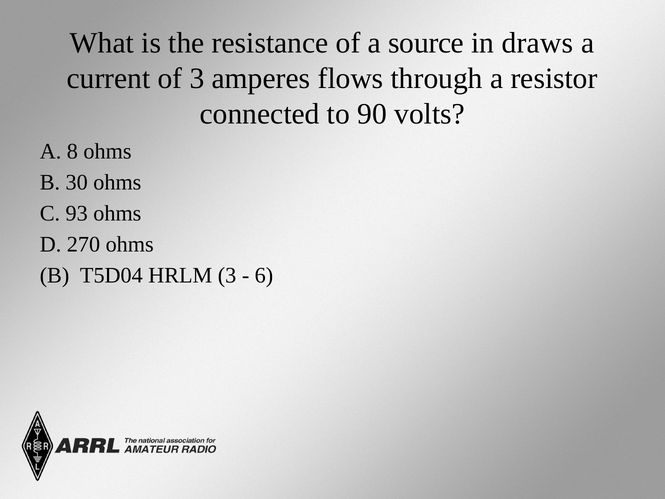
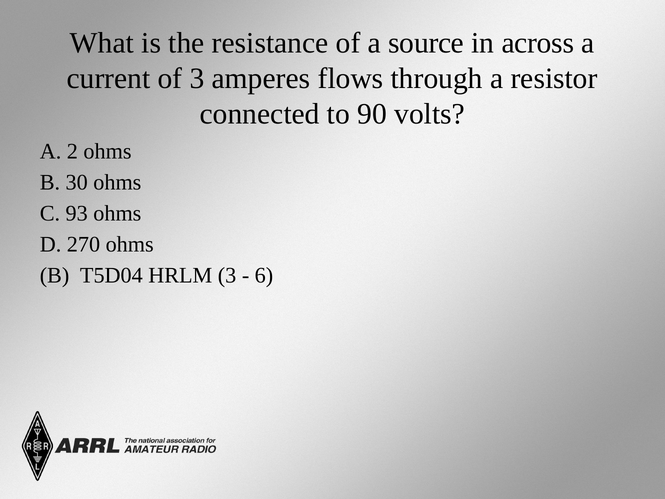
draws: draws -> across (538, 43)
8: 8 -> 2 (72, 151)
